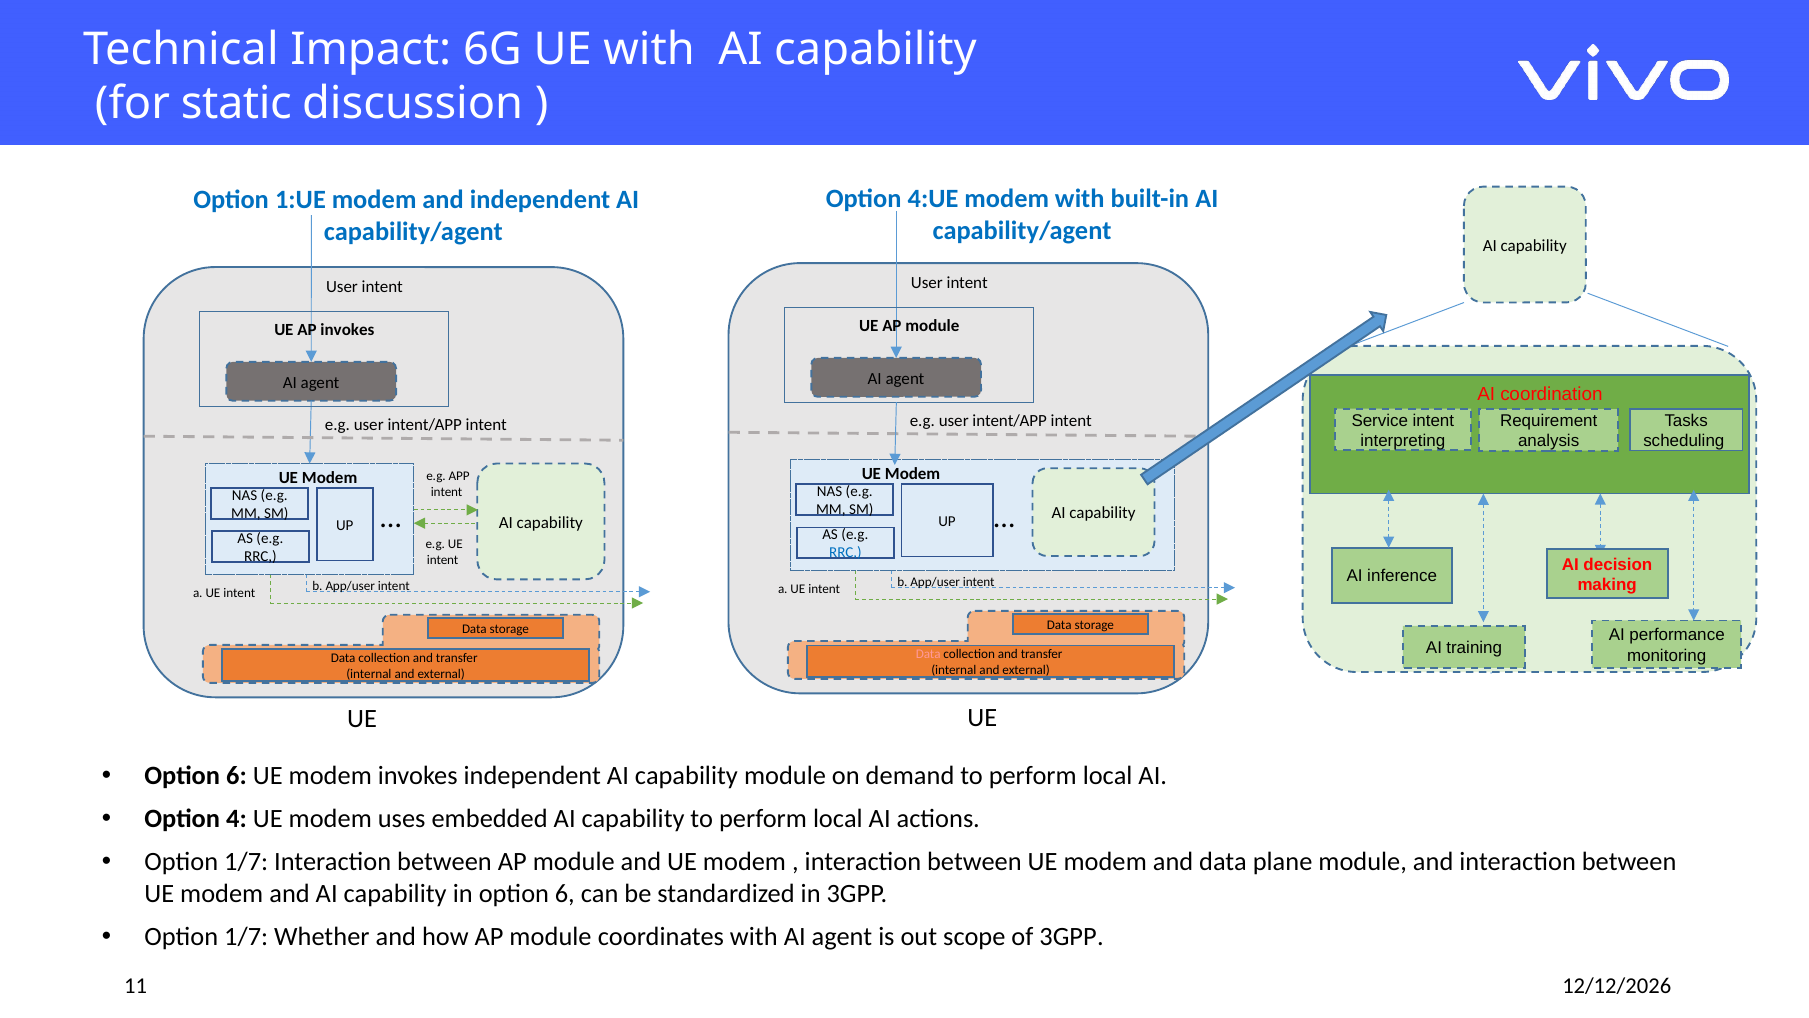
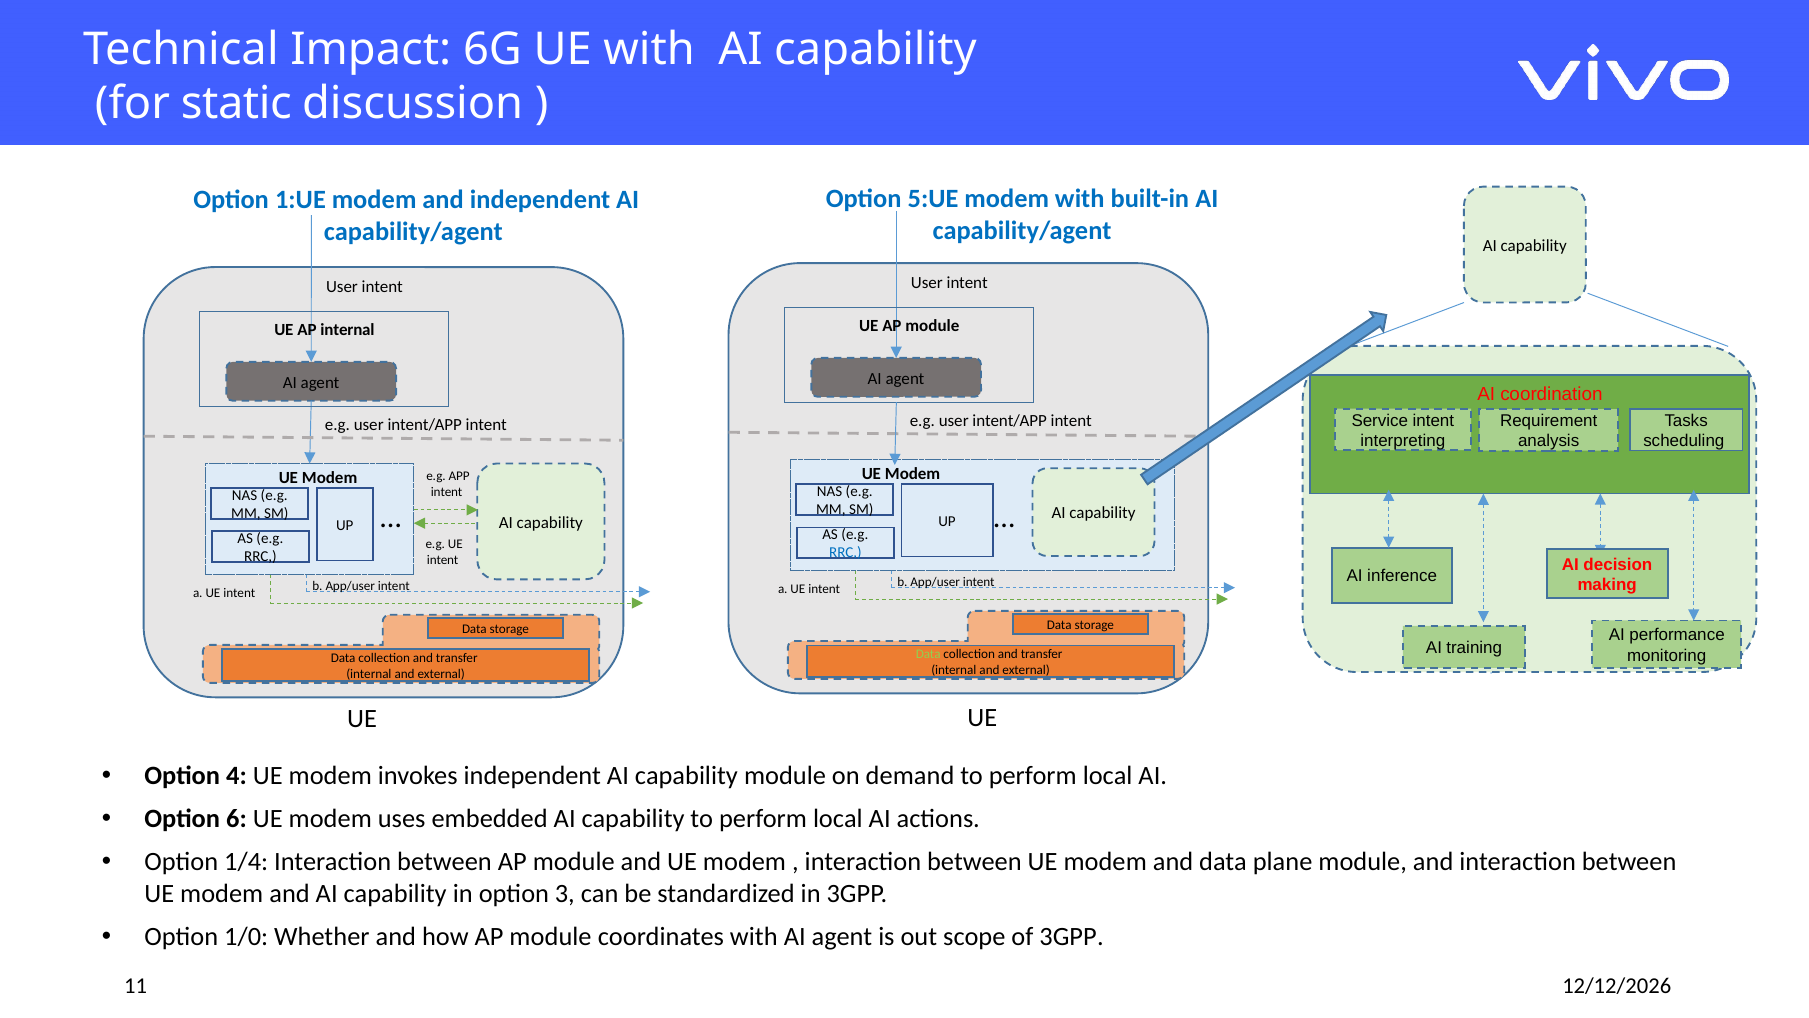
4:UE: 4:UE -> 5:UE (933, 199)
AP invokes: invokes -> internal (348, 329)
Data colour: pink -> light green (928, 654)
6: 6 -> 4 (236, 776)
4: 4 -> 6 (236, 819)
1/7: 1/7 -> 1/4 (246, 862)
in option 6: 6 -> 3 (565, 894)
1/7: 1/7 -> 1/0 (246, 937)
